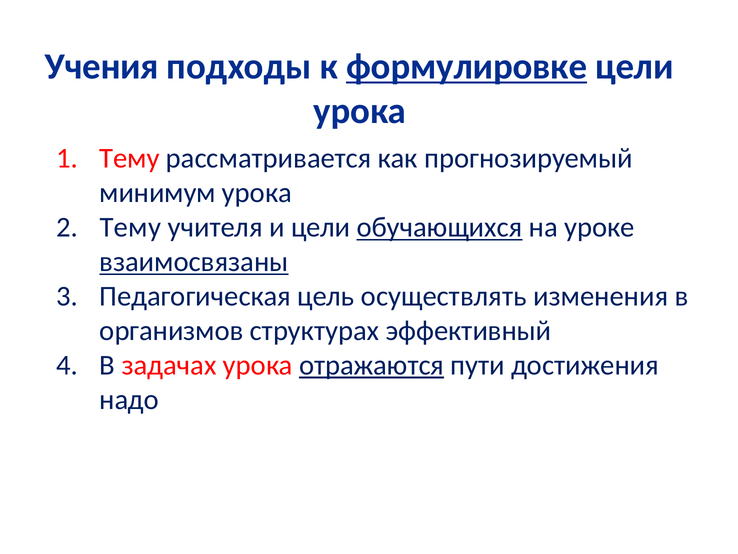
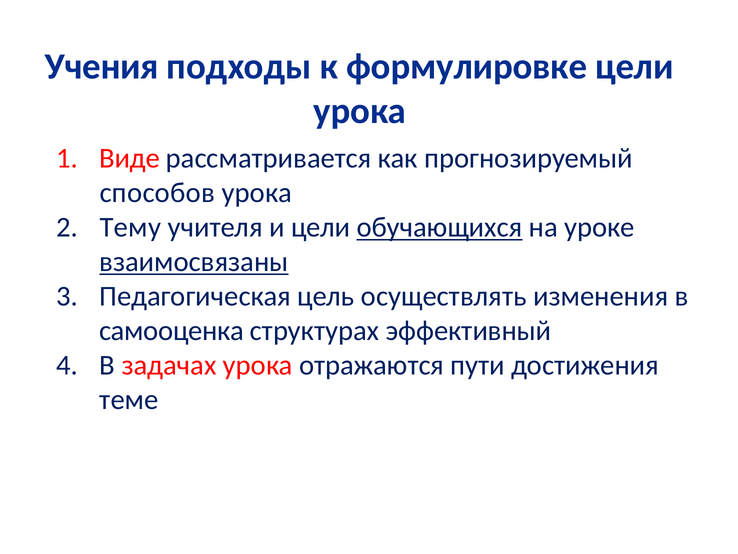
формулировке underline: present -> none (467, 67)
Тему: Тему -> Виде (130, 158)
минимум: минимум -> способов (157, 193)
организмов: организмов -> самооценка (172, 330)
отражаются underline: present -> none (372, 365)
надо: надо -> теме (129, 399)
